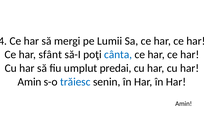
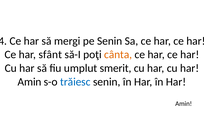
pe Lumii: Lumii -> Senin (110, 41)
cânta colour: blue -> orange (118, 54)
predai: predai -> smerit (116, 68)
